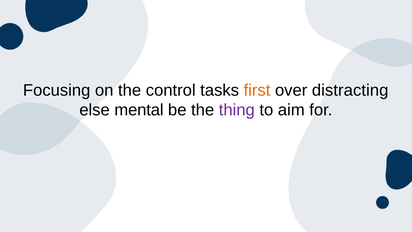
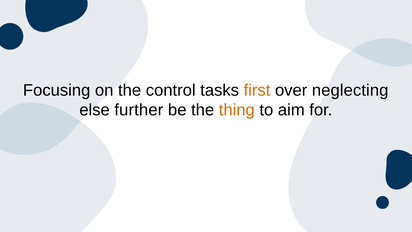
distracting: distracting -> neglecting (350, 90)
mental: mental -> further (139, 110)
thing colour: purple -> orange (237, 110)
